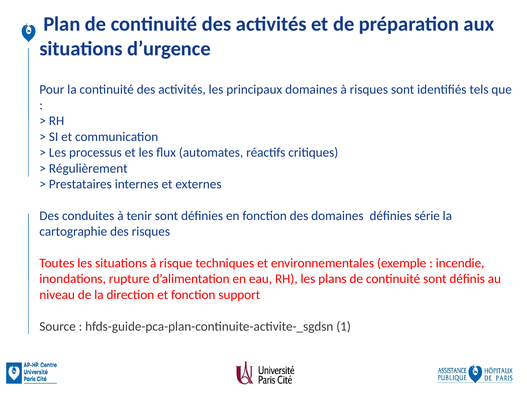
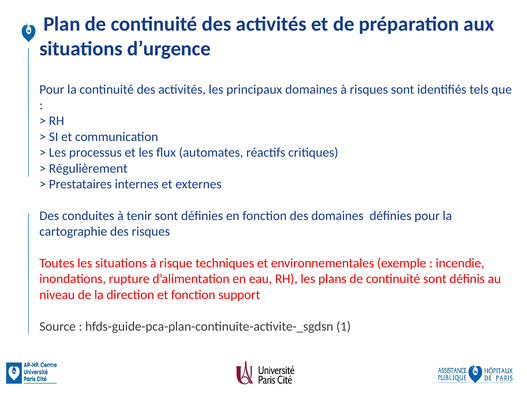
définies série: série -> pour (427, 216)
